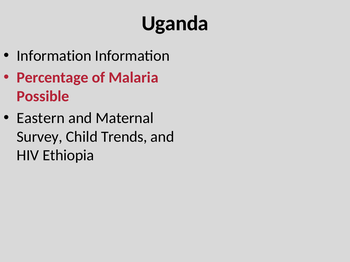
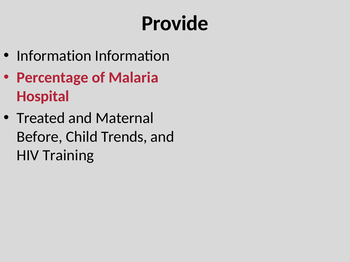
Uganda: Uganda -> Provide (175, 23)
Possible: Possible -> Hospital (43, 96)
Eastern: Eastern -> Treated (41, 118)
Survey: Survey -> Before (40, 137)
Ethiopia: Ethiopia -> Training (68, 156)
